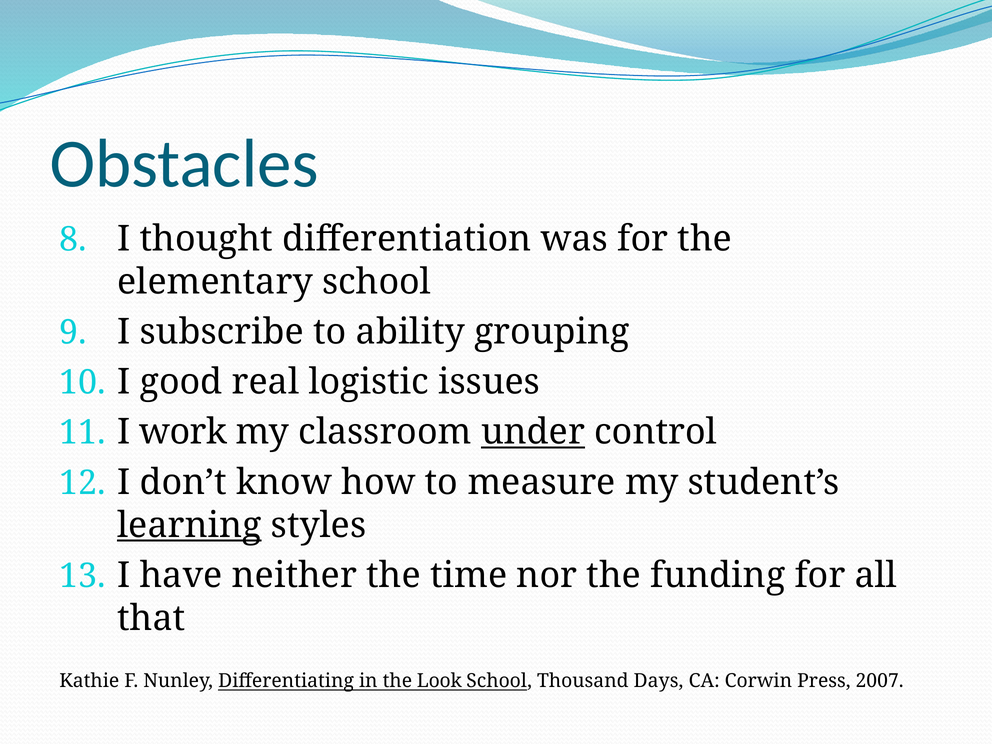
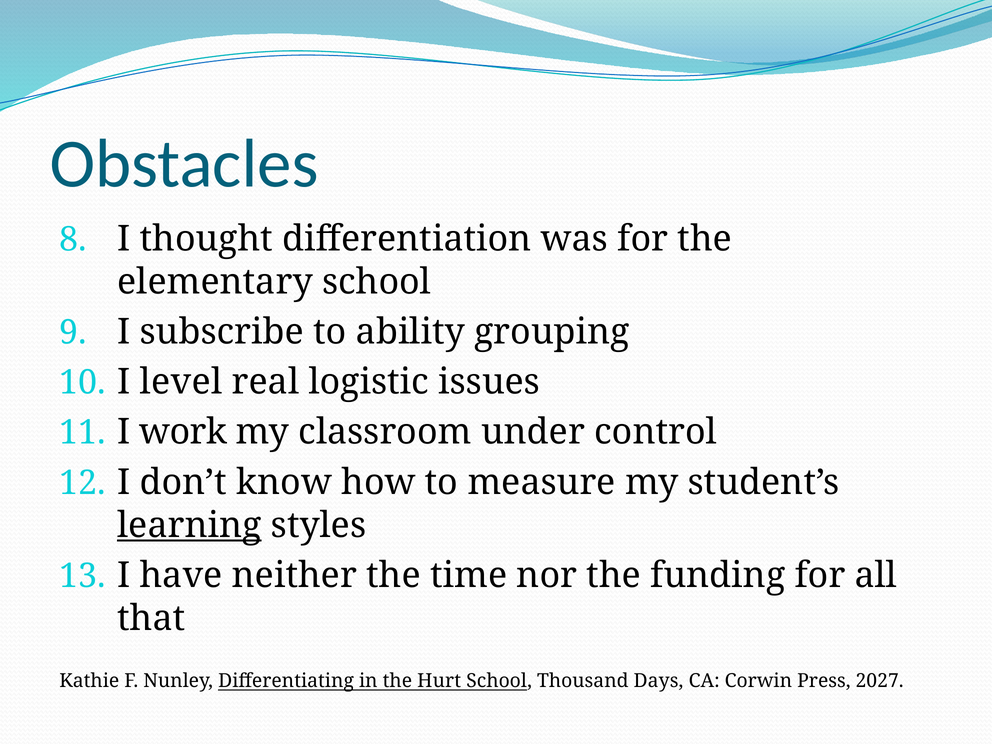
good: good -> level (181, 382)
under underline: present -> none (533, 432)
Look: Look -> Hurt (439, 681)
2007: 2007 -> 2027 (880, 681)
